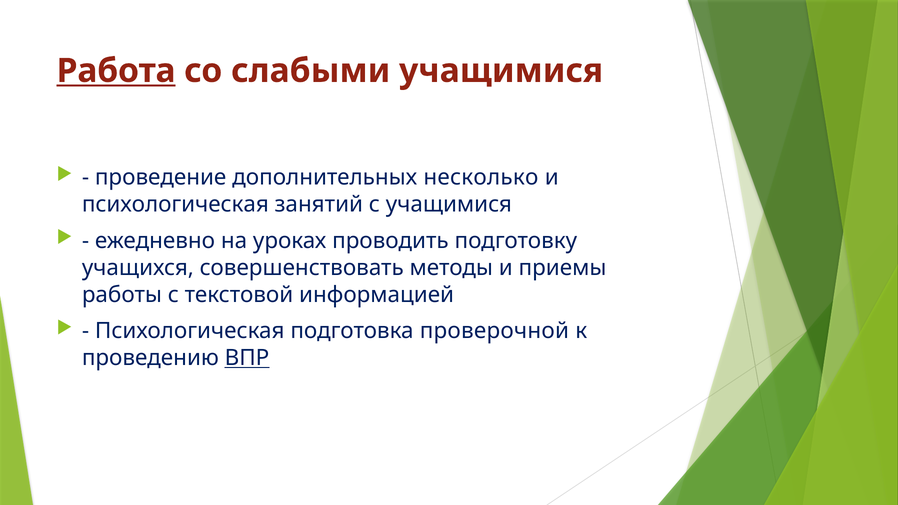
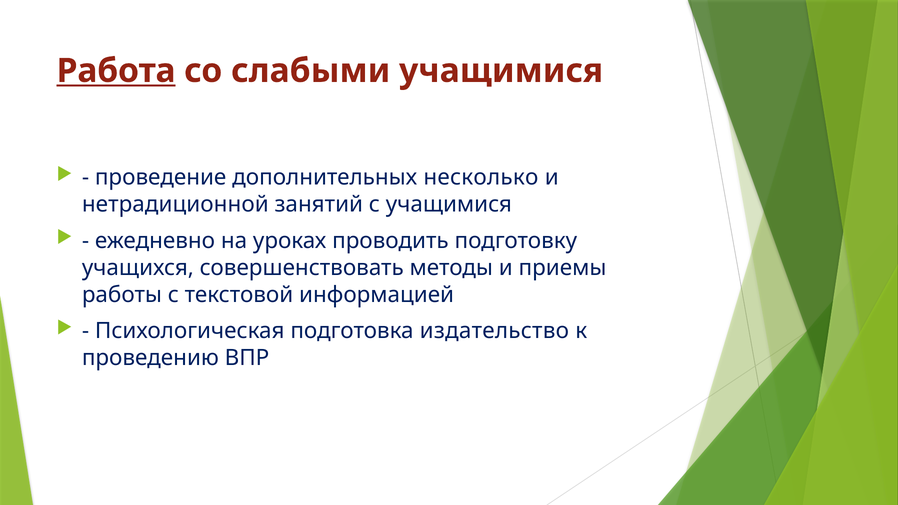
психологическая: психологическая -> нетрадиционной (175, 205)
проверочной: проверочной -> издательство (494, 331)
ВПР underline: present -> none (247, 358)
